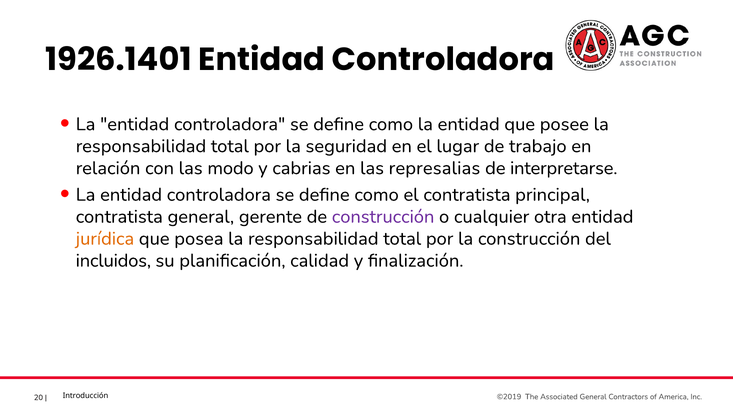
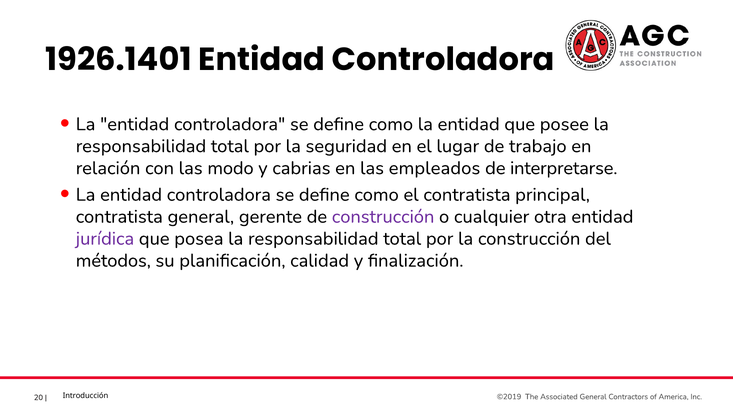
represalias: represalias -> empleados (435, 168)
jurídica colour: orange -> purple (105, 239)
incluidos: incluidos -> métodos (113, 261)
